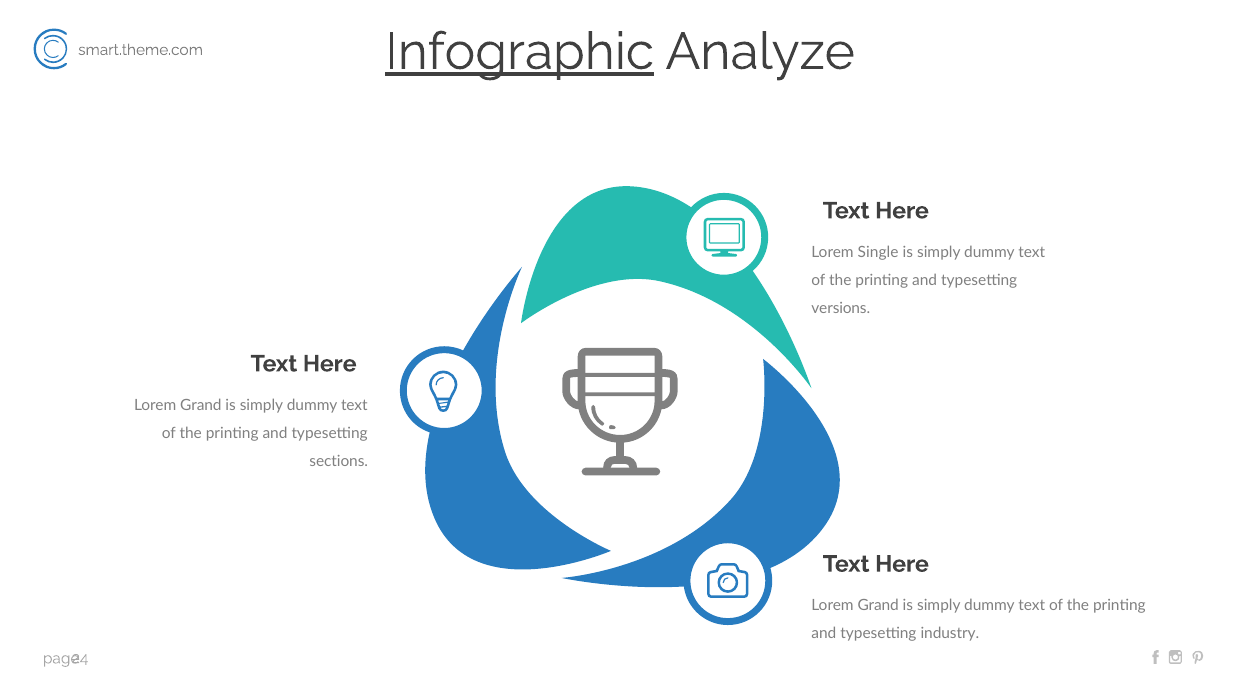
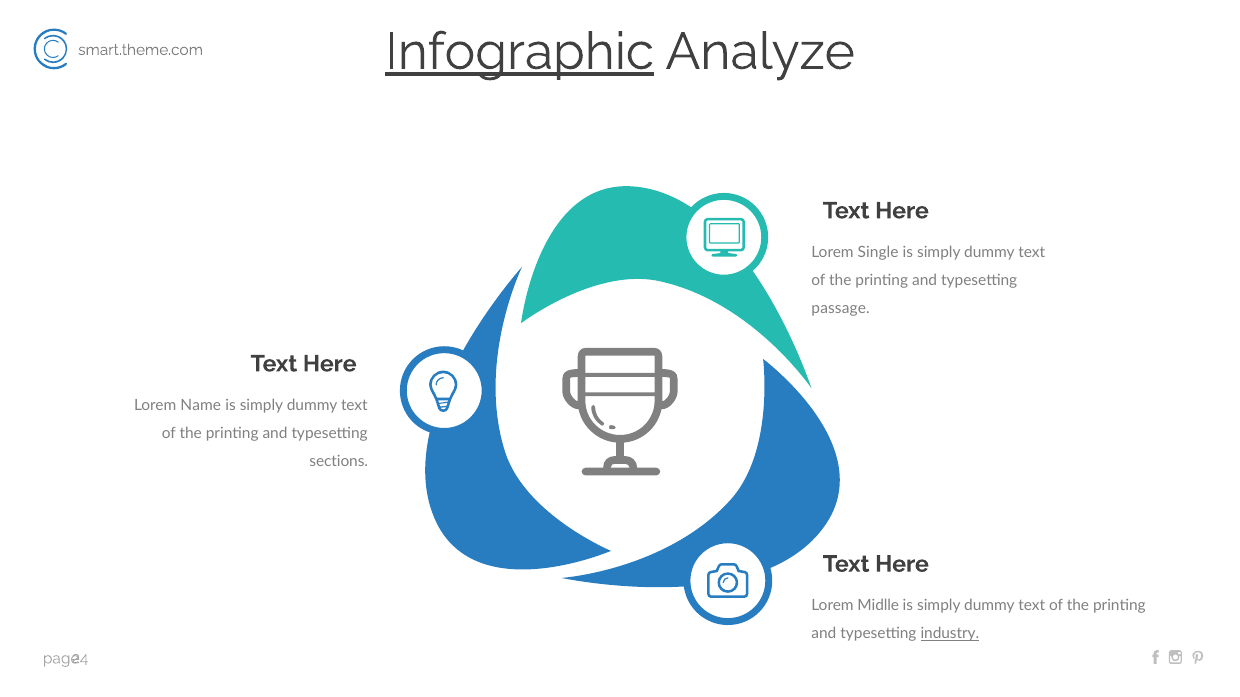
versions: versions -> passage (841, 308)
Grand: Grand -> Name (201, 406)
Grand: Grand -> Midlle (878, 606)
industry underline: none -> present (950, 634)
